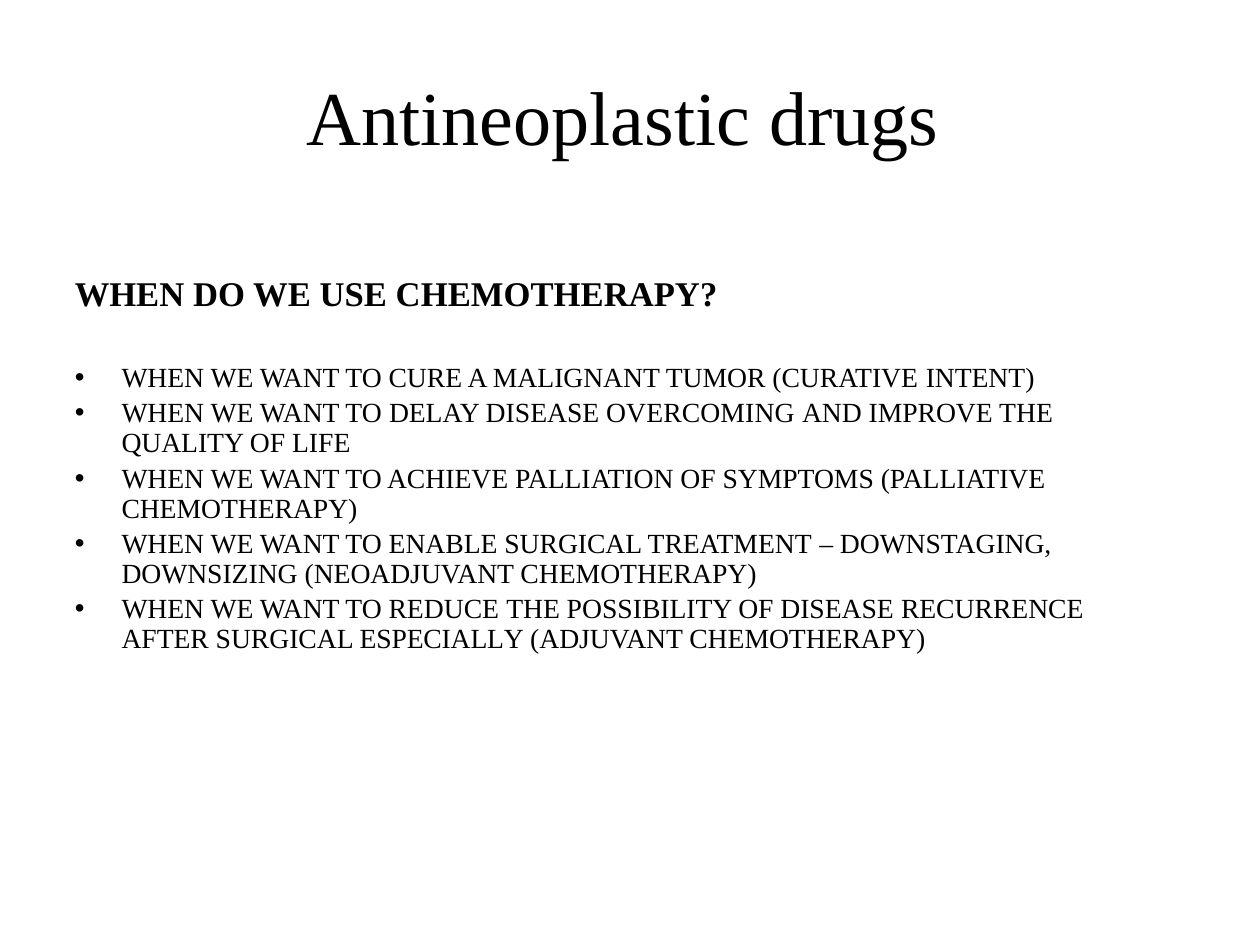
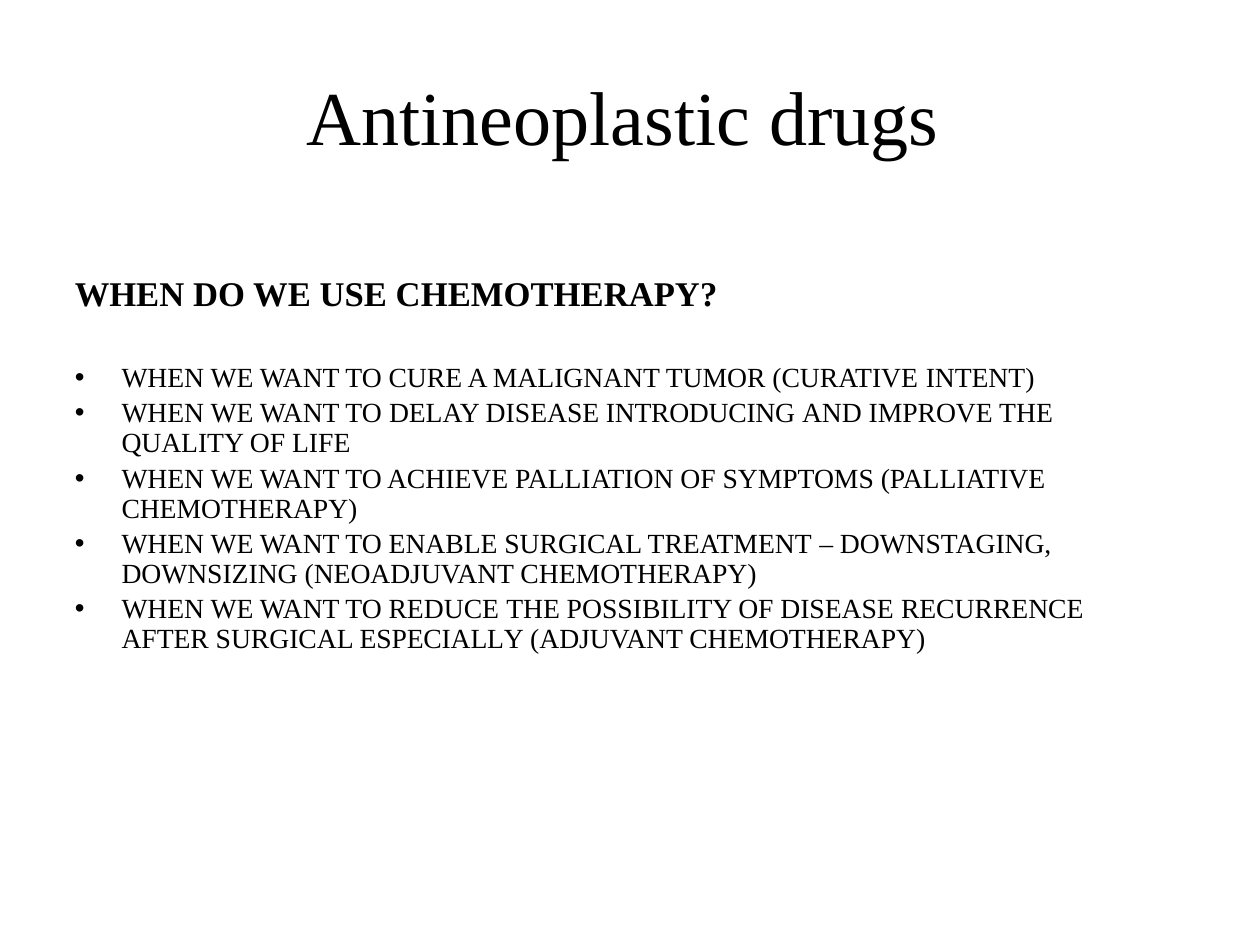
OVERCOMING: OVERCOMING -> INTRODUCING (701, 414)
